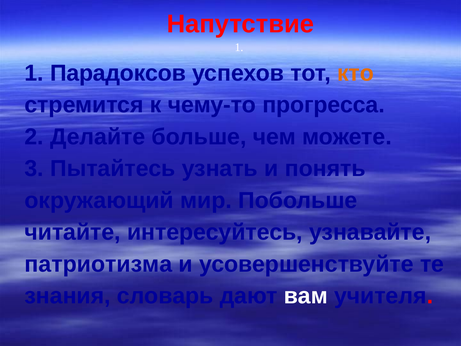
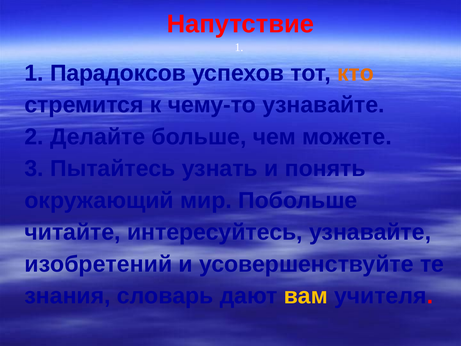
чему-то прогресса: прогресса -> узнавайте (324, 105)
патриотизма: патриотизма -> изобретений (98, 264)
вам colour: white -> yellow (306, 296)
